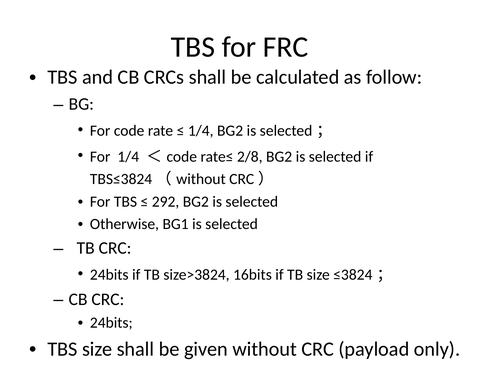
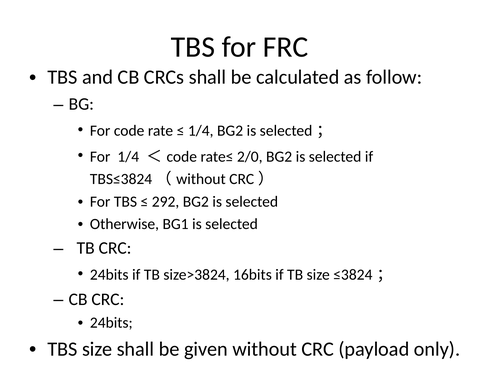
2/8: 2/8 -> 2/0 (250, 156)
